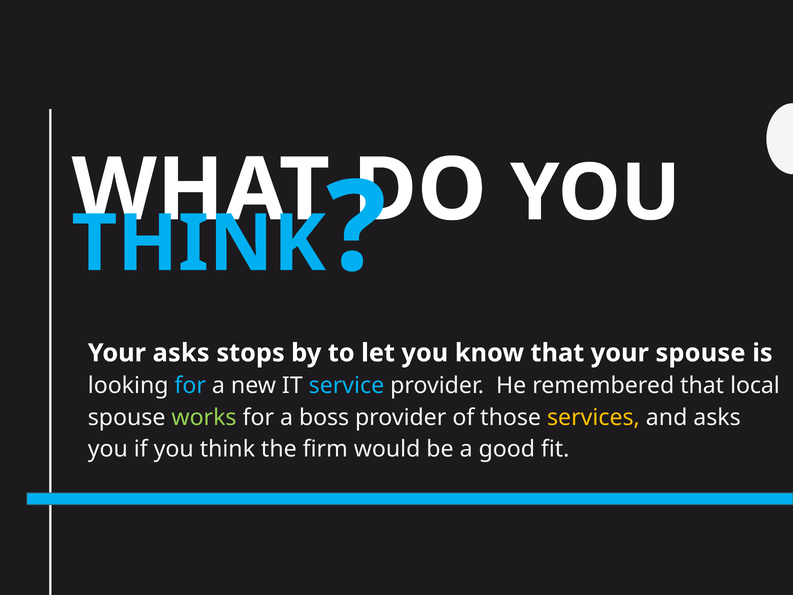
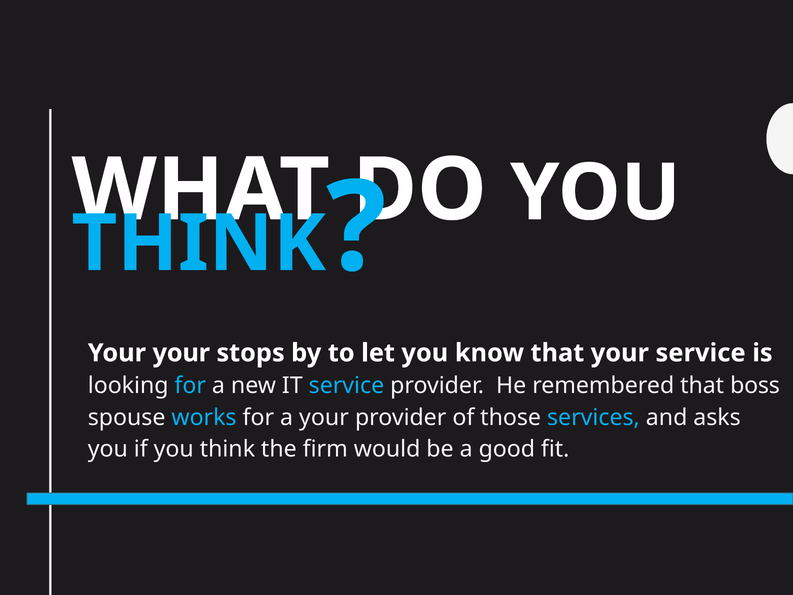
Your asks: asks -> your (181, 353)
your spouse: spouse -> service (701, 353)
local: local -> boss (755, 386)
works colour: light green -> light blue (204, 417)
a boss: boss -> your (324, 417)
services colour: yellow -> light blue (593, 417)
